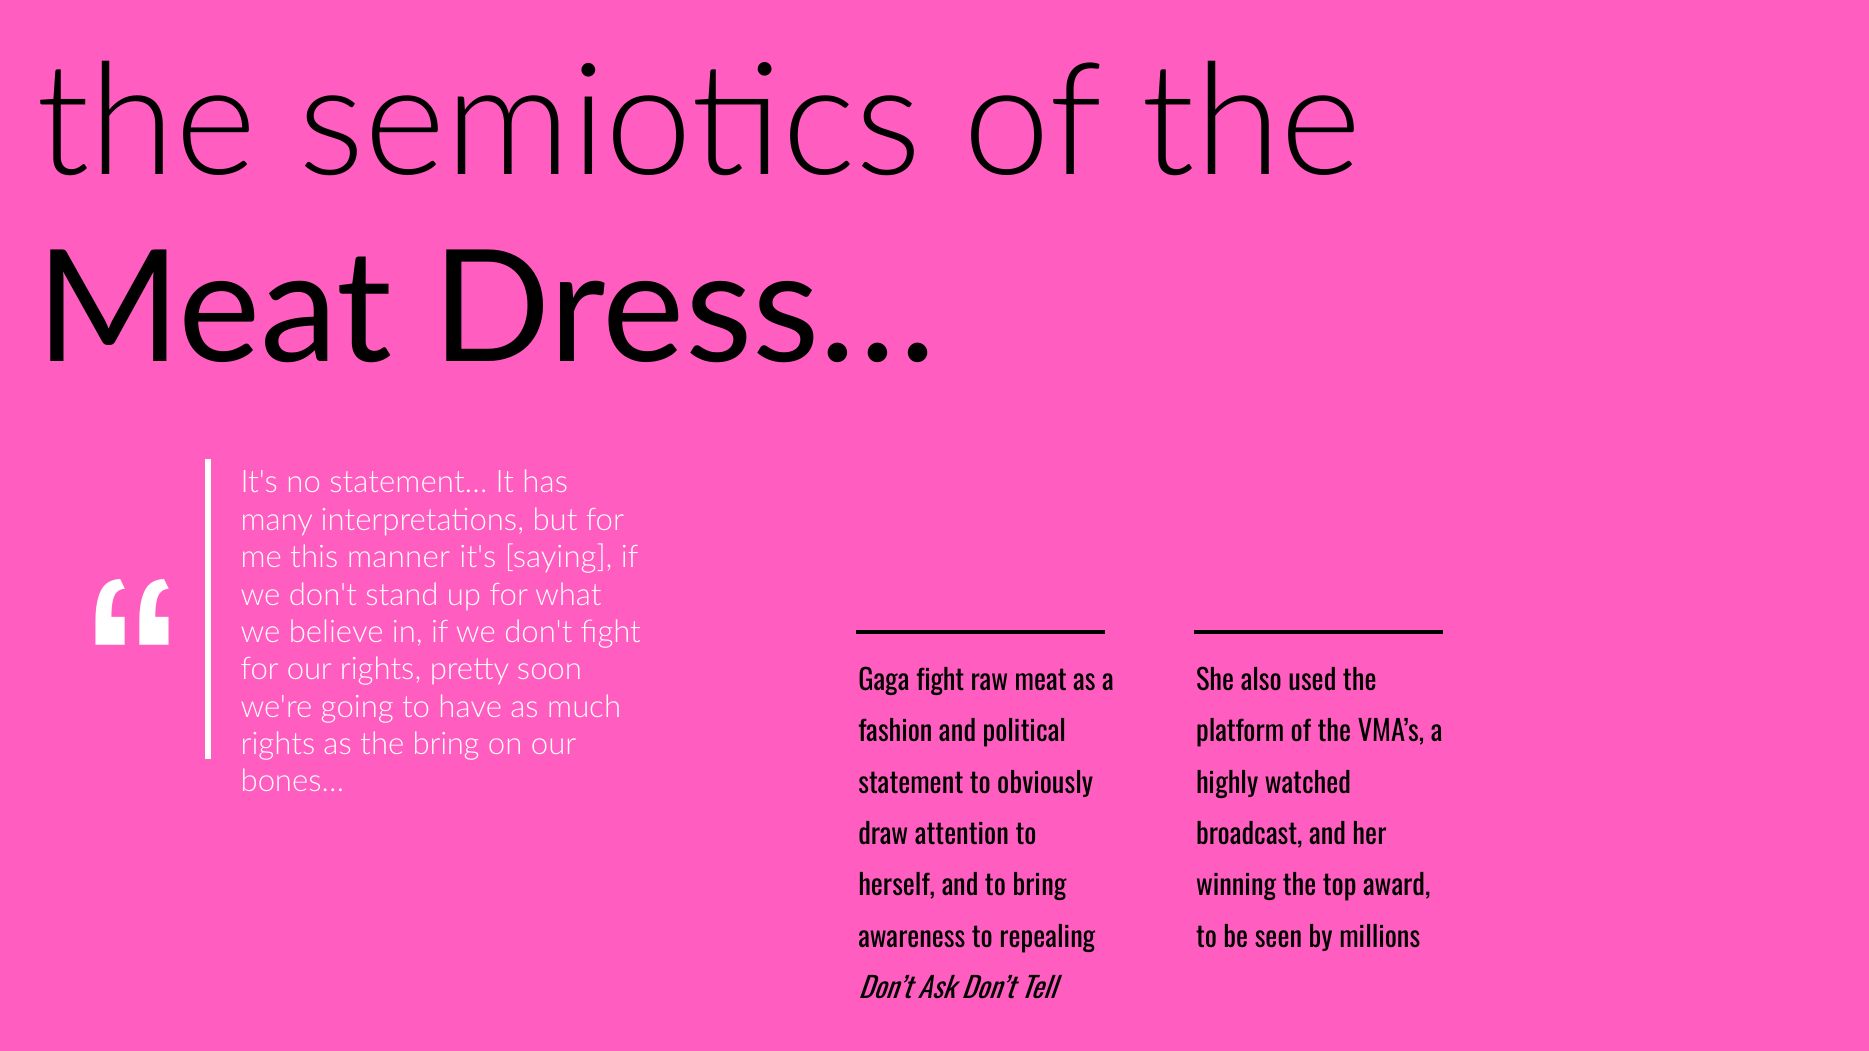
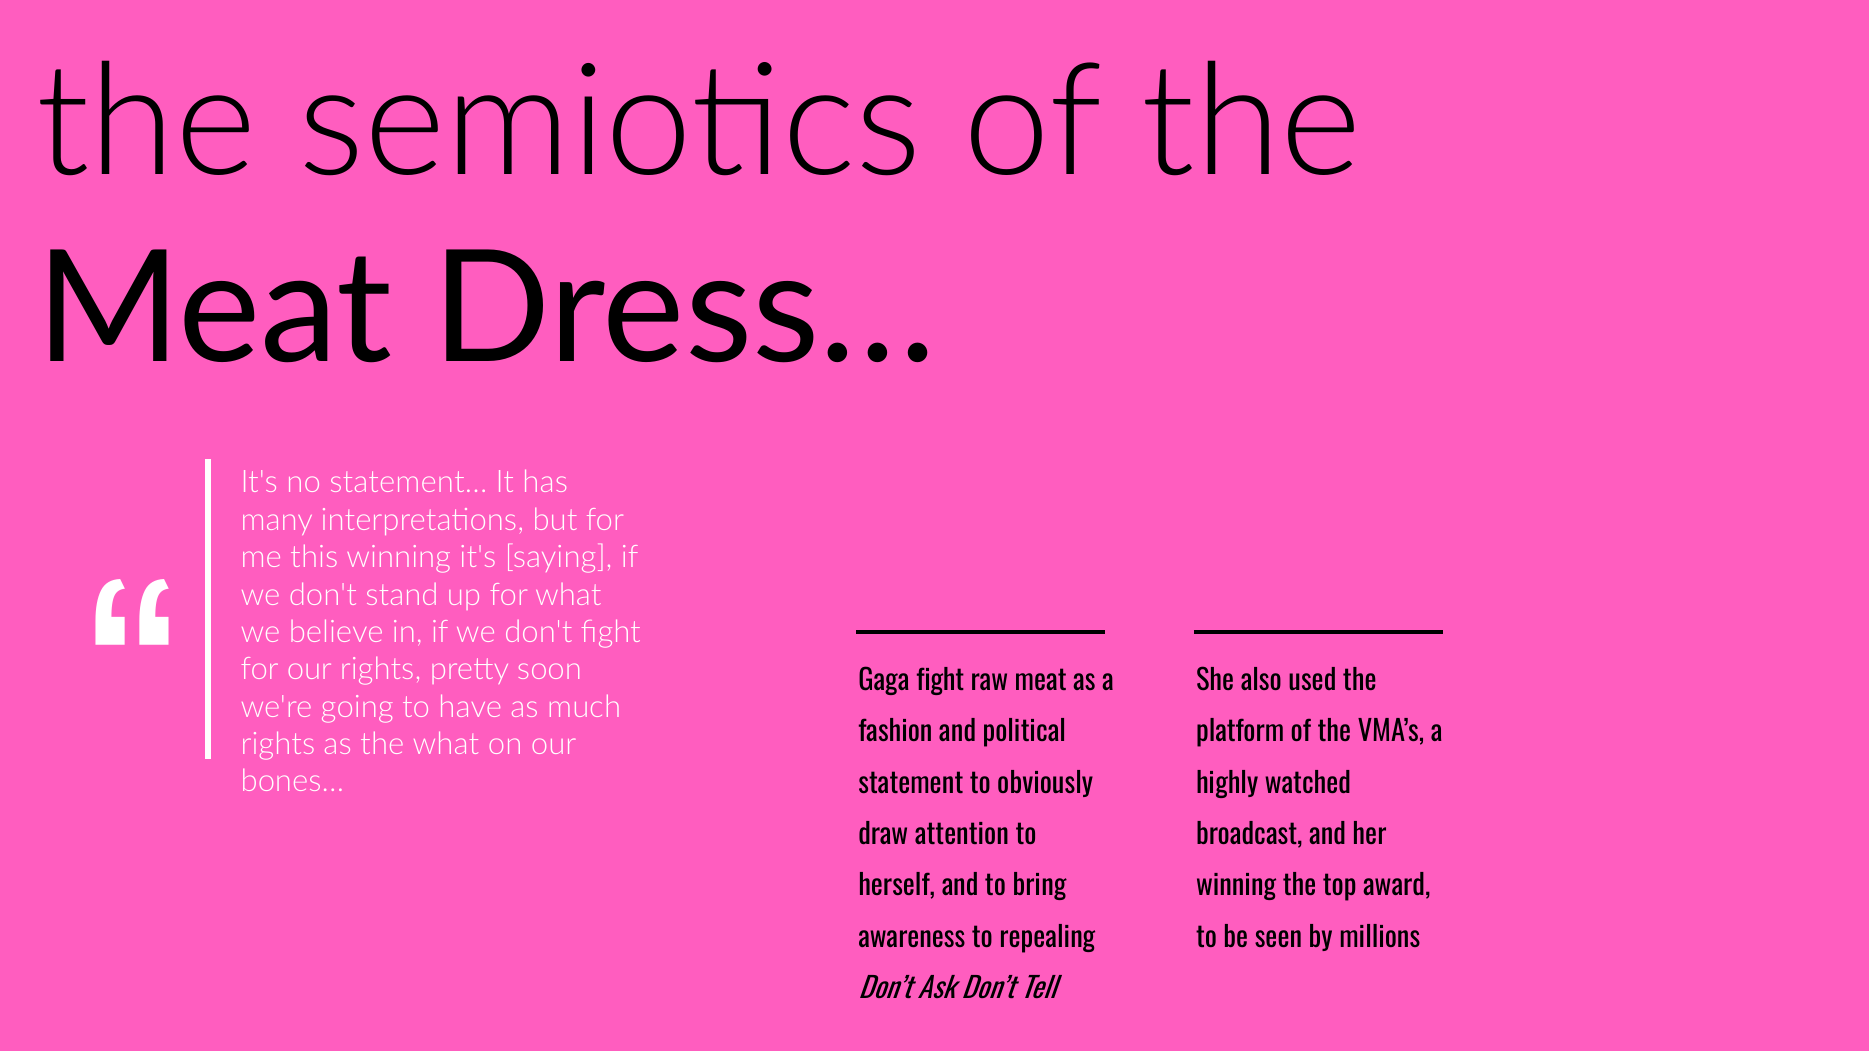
this manner: manner -> winning (399, 558)
the bring: bring -> what (446, 745)
